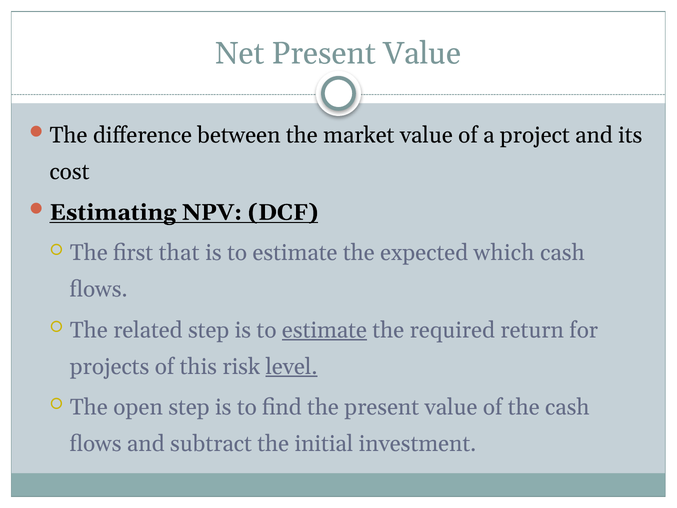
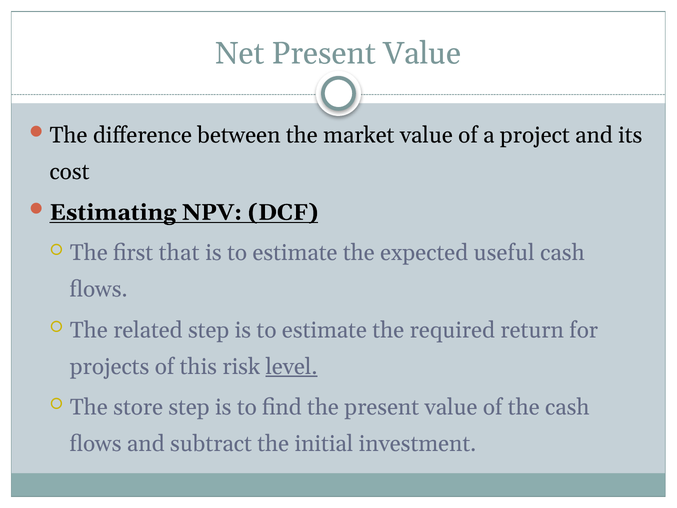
which: which -> useful (504, 253)
estimate underline: present -> none (324, 330)
open: open -> store (138, 407)
